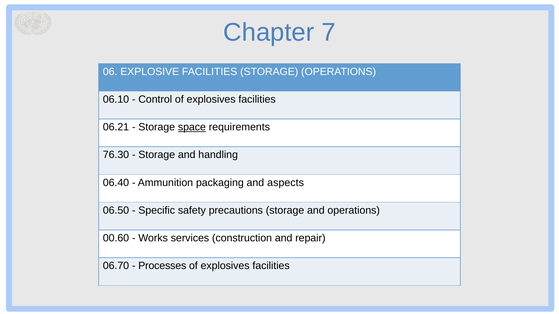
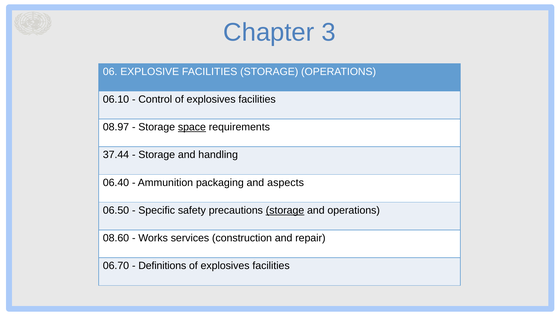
7: 7 -> 3 (329, 33)
06.21: 06.21 -> 08.97 (116, 127)
76.30: 76.30 -> 37.44 (116, 155)
storage underline: none -> present (285, 211)
00.60: 00.60 -> 08.60 (116, 238)
Processes: Processes -> Definitions (162, 266)
